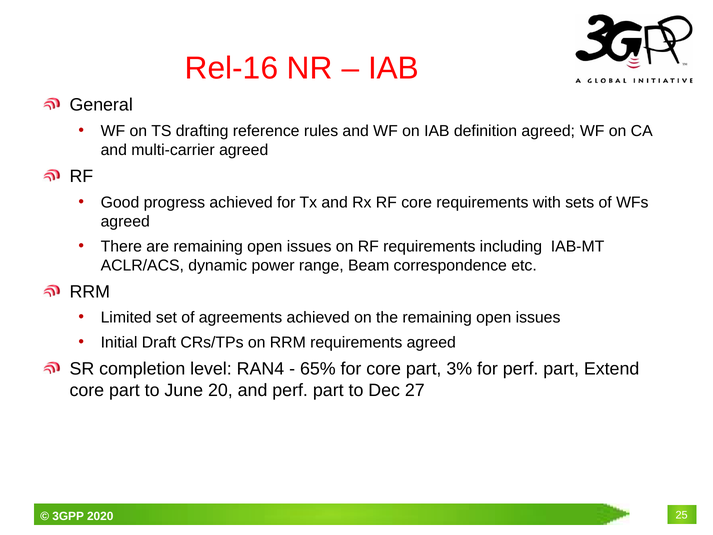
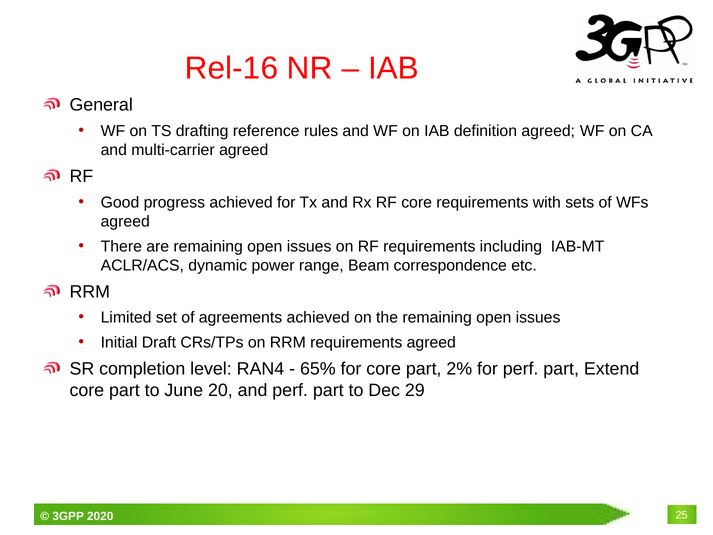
3%: 3% -> 2% (459, 369)
27: 27 -> 29 (415, 390)
